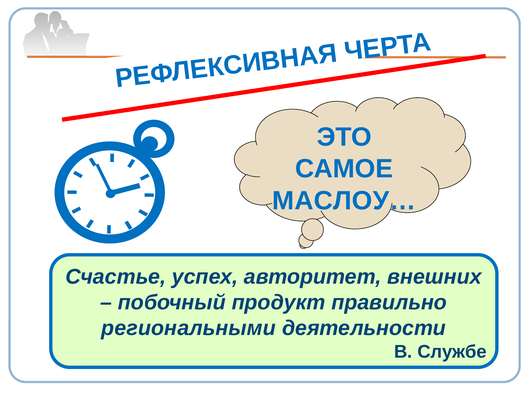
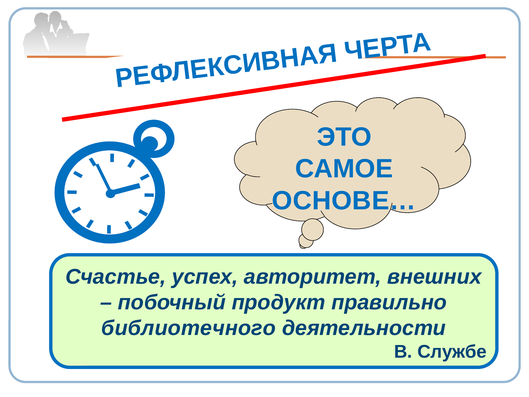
МАСЛОУ…: МАСЛОУ… -> ОСНОВЕ… (344, 201)
региональными: региональными -> библиотечного (189, 328)
